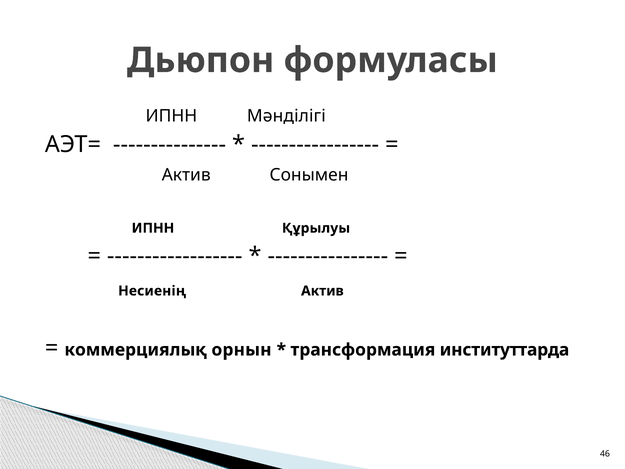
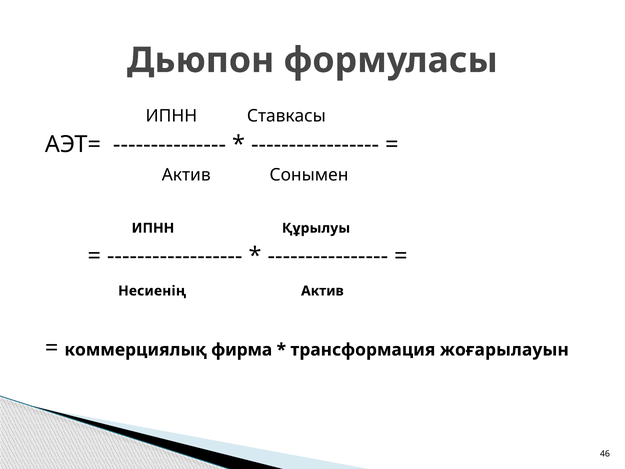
Мәнділігі: Мәнділігі -> Ставкасы (286, 116)
орнын: орнын -> фирма (242, 350)
институттарда: институттарда -> жоғарылауын (504, 350)
